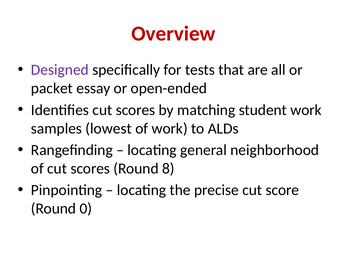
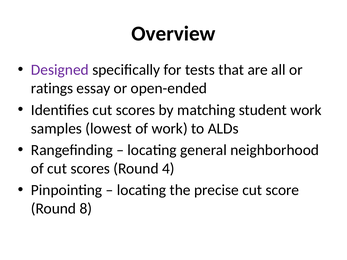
Overview colour: red -> black (173, 34)
packet: packet -> ratings (52, 88)
8: 8 -> 4 (168, 169)
0: 0 -> 8 (86, 209)
